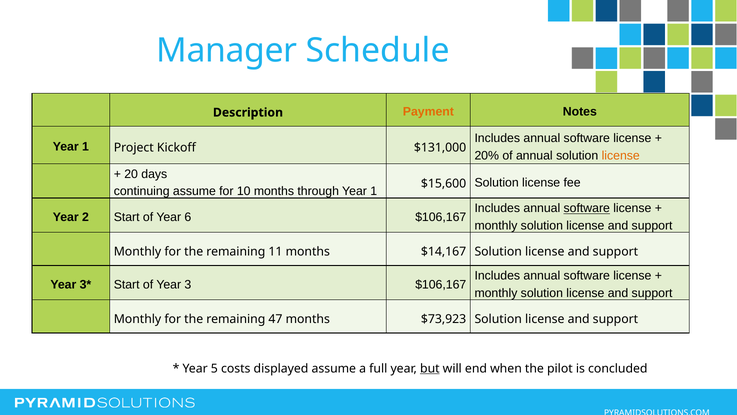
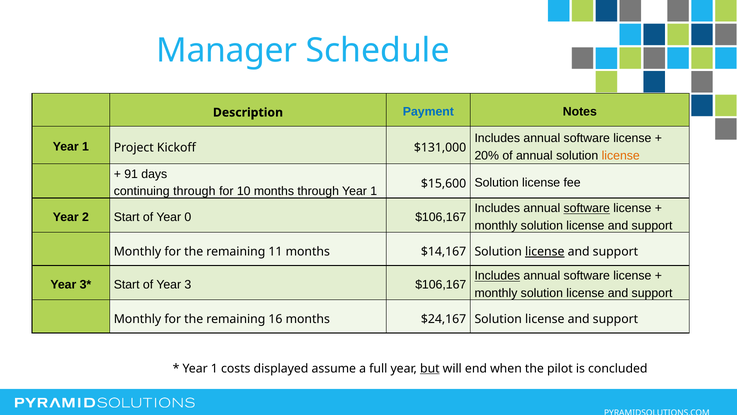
Payment colour: orange -> blue (428, 112)
20: 20 -> 91 (131, 174)
continuing assume: assume -> through (194, 191)
6: 6 -> 0 (188, 217)
license underline: none -> present (545, 251)
Includes underline: none -> present (497, 276)
47: 47 -> 16 (275, 319)
$73,923: $73,923 -> $24,167 (444, 319)
5: 5 -> 1 (214, 368)
